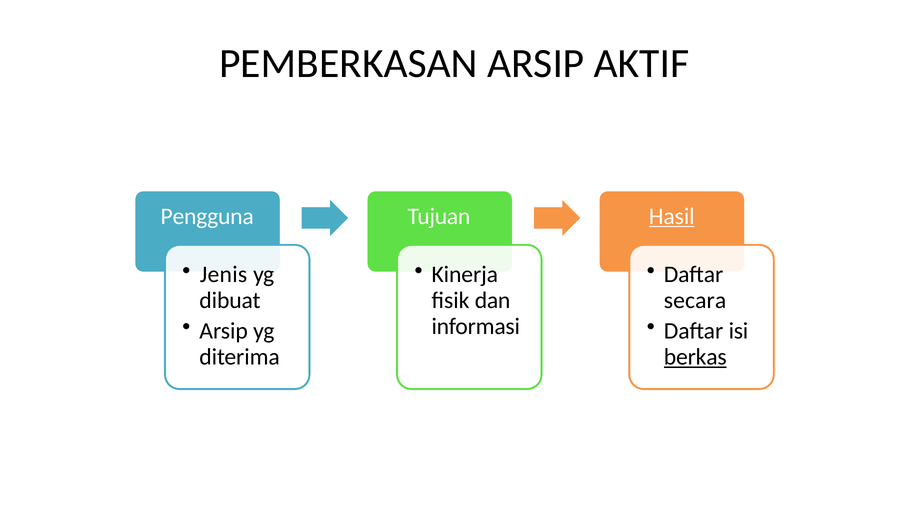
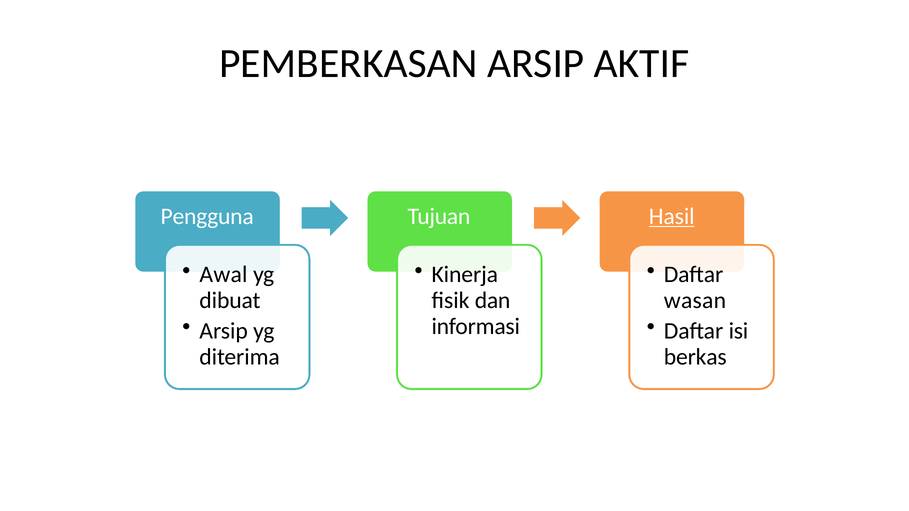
Jenis: Jenis -> Awal (224, 275)
secara: secara -> wasan (695, 301)
berkas underline: present -> none (695, 357)
